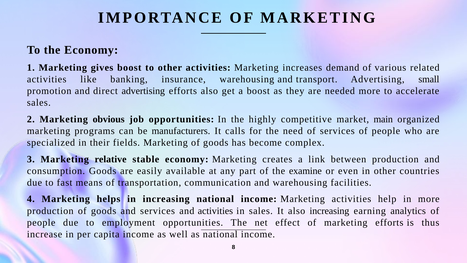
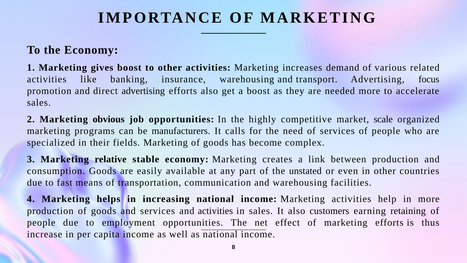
small: small -> focus (429, 79)
main: main -> scale (383, 119)
examine: examine -> unstated (305, 171)
also increasing: increasing -> customers (329, 211)
analytics: analytics -> retaining (408, 211)
